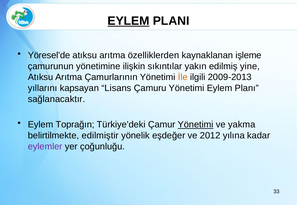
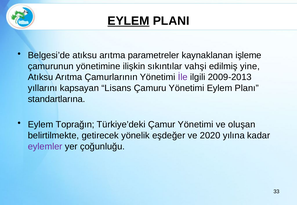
Yöresel’de: Yöresel’de -> Belgesi’de (49, 55)
özelliklerden: özelliklerden -> parametreler (154, 55)
yakın: yakın -> vahşi (196, 66)
İle colour: orange -> purple (183, 77)
sağlanacaktır: sağlanacaktır -> standartlarına (57, 99)
Yönetimi underline: present -> none (196, 125)
yakma: yakma -> oluşan (242, 125)
edilmiştir: edilmiştir -> getirecek (100, 136)
2012: 2012 -> 2020 (210, 136)
